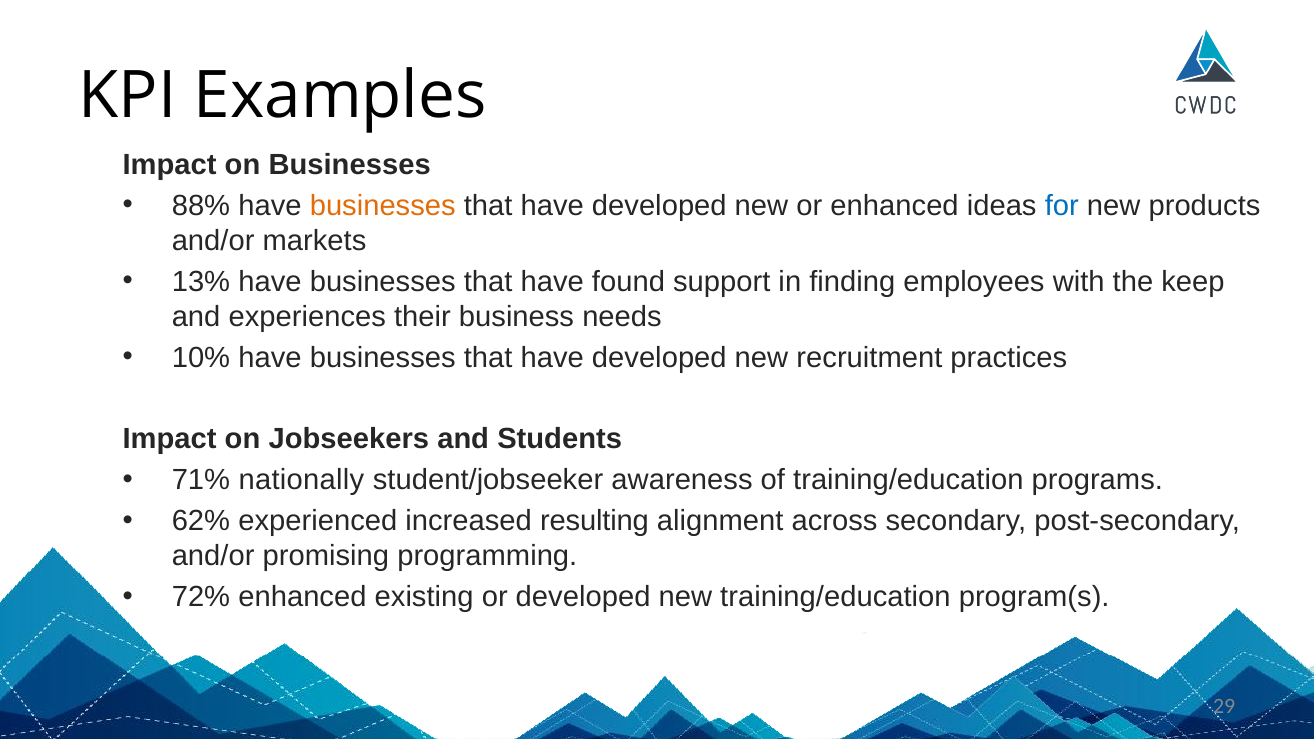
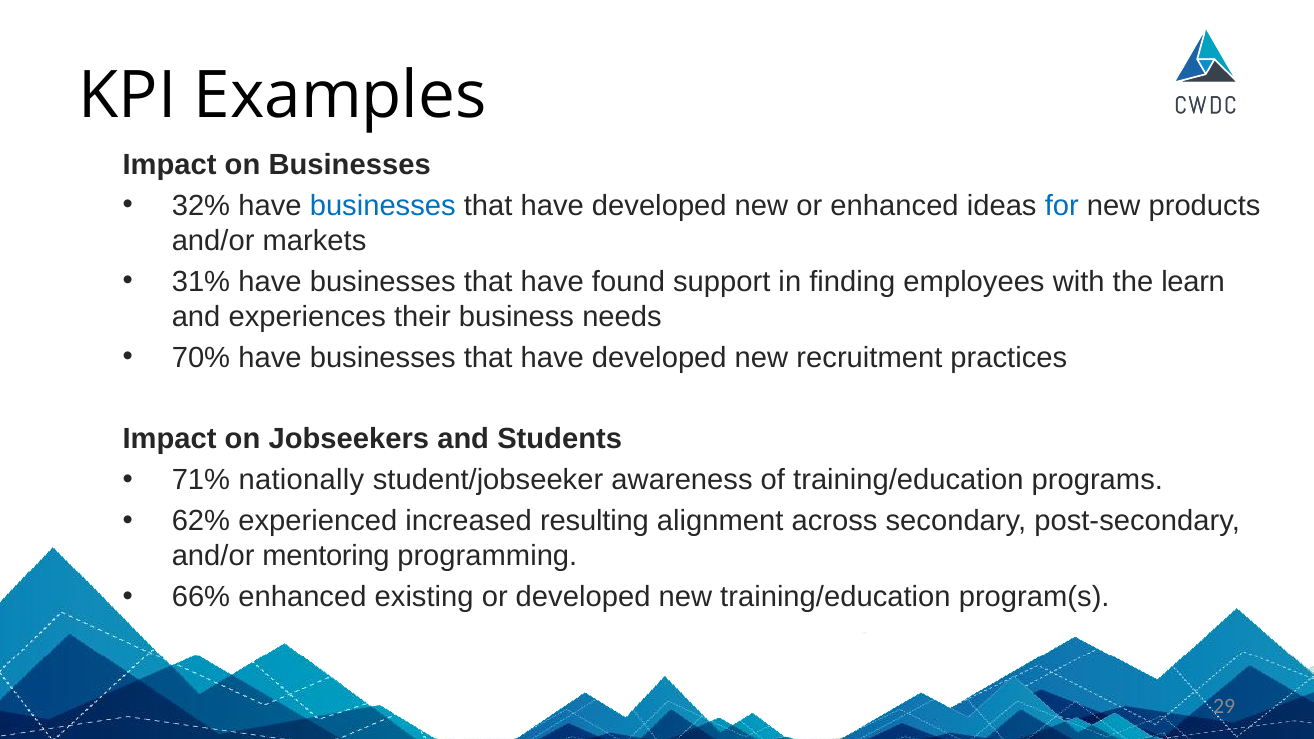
88%: 88% -> 32% (201, 206)
businesses colour: orange -> blue (383, 206)
13%: 13% -> 31% (201, 282)
keep: keep -> learn (1193, 282)
10%: 10% -> 70% (201, 358)
promising: promising -> mentoring (326, 556)
72%: 72% -> 66% (201, 597)
